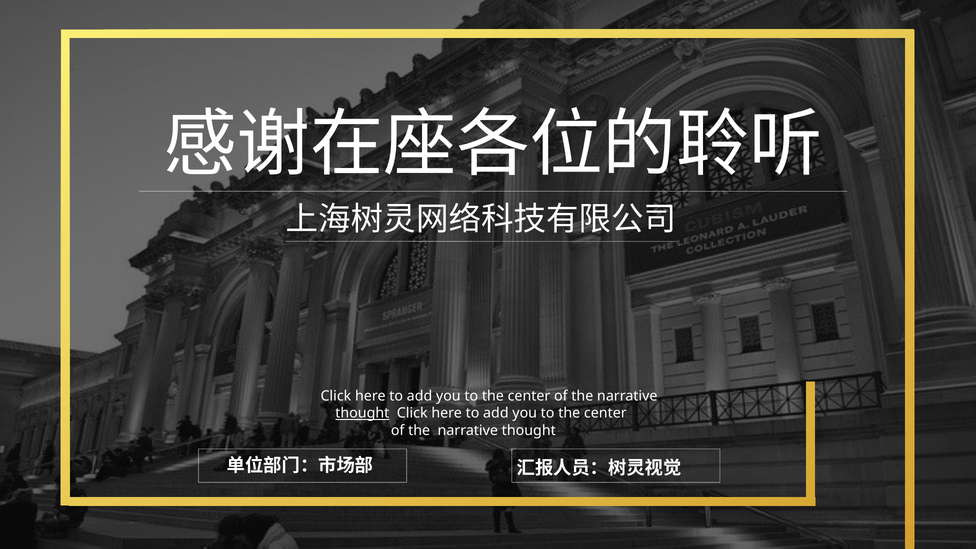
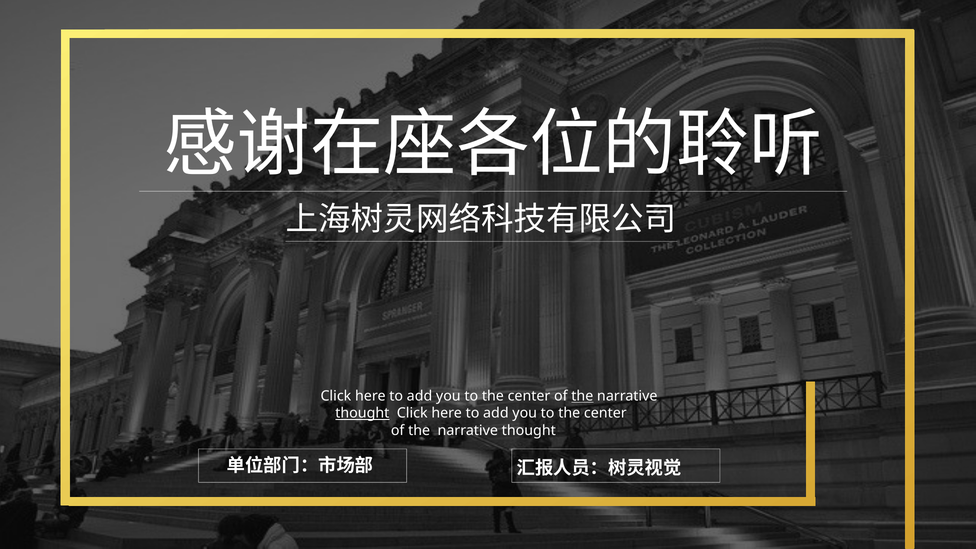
the underline: none -> present (582, 396)
